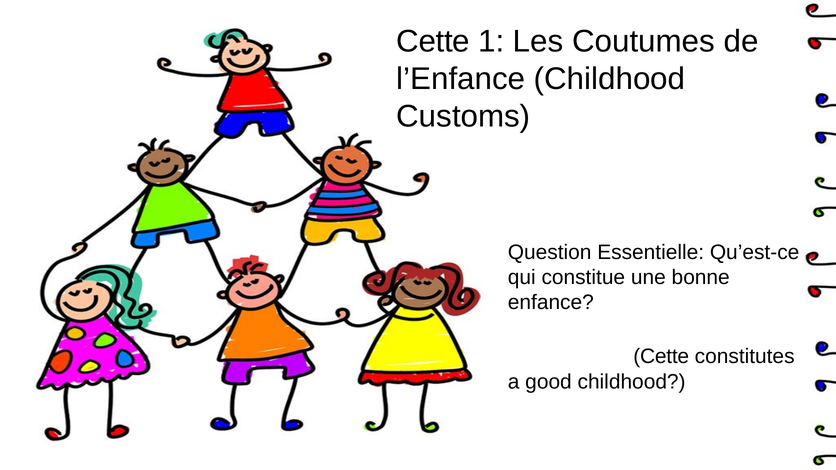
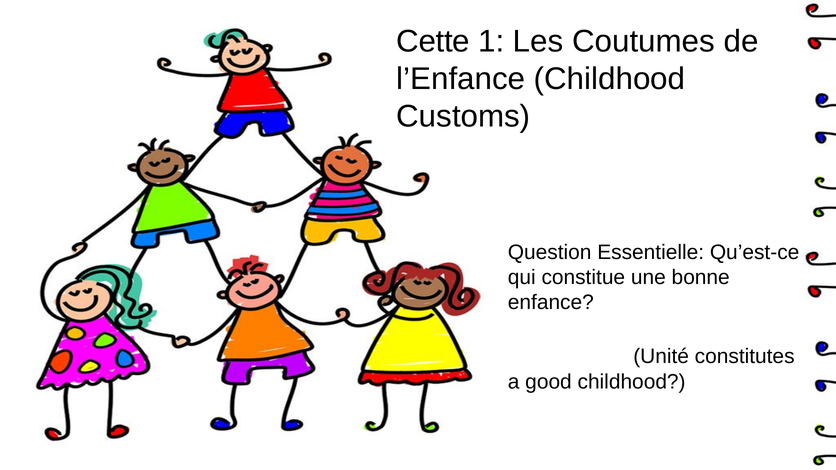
Cette: Cette -> Unité (661, 357)
